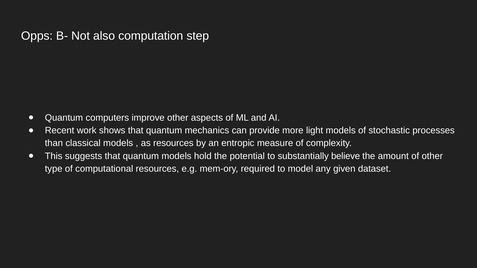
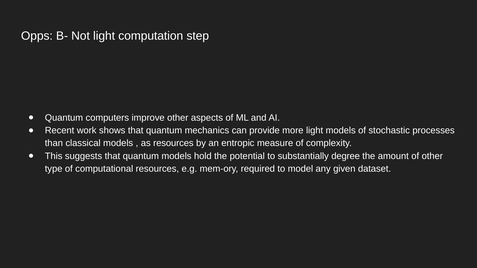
Not also: also -> light (104, 36)
believe: believe -> degree (346, 156)
